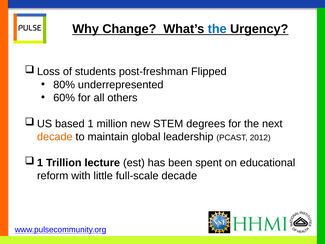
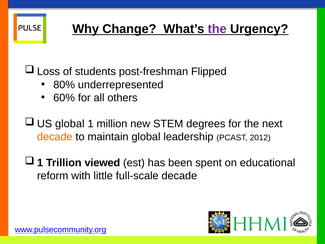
the colour: blue -> purple (217, 29)
based: based -> global (70, 124)
lecture: lecture -> viewed (102, 163)
